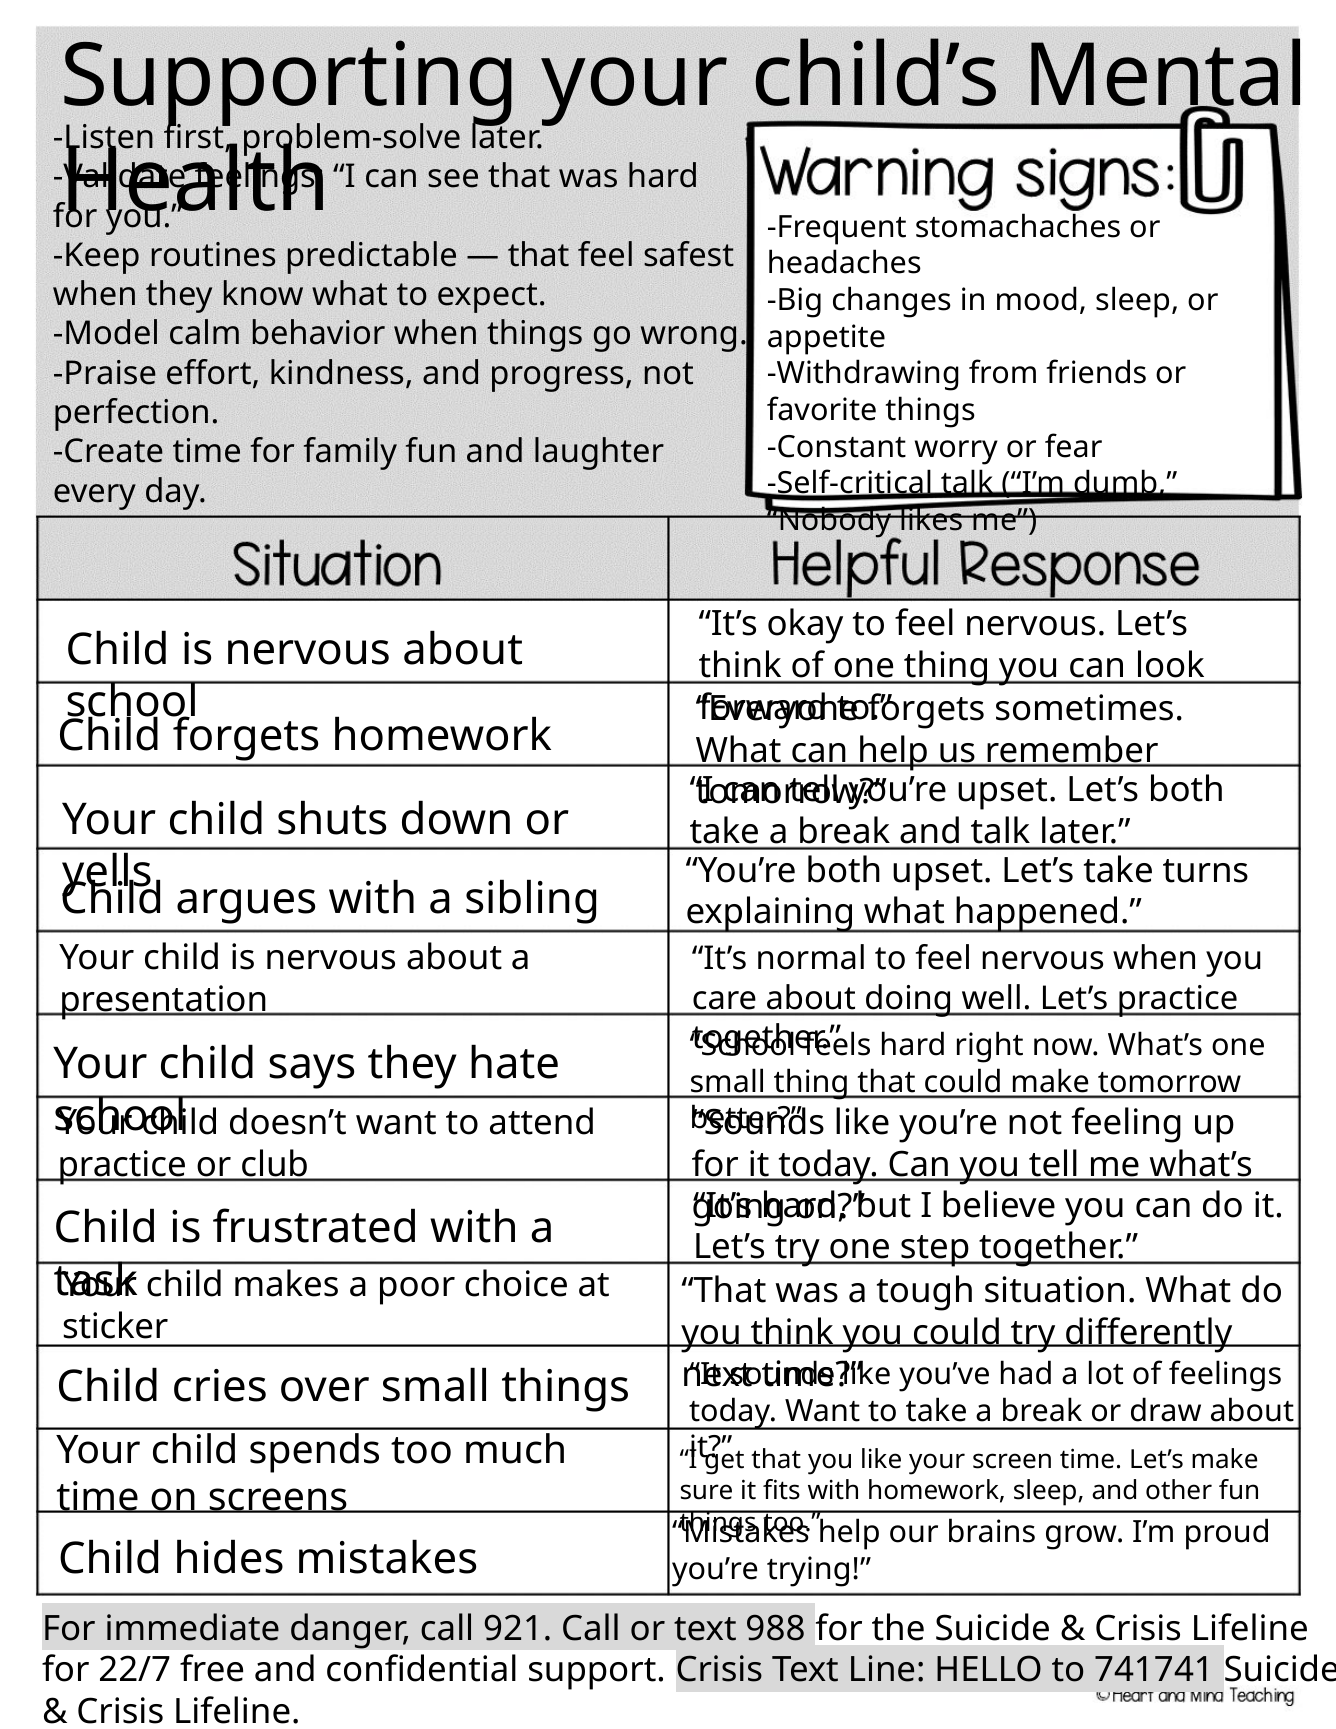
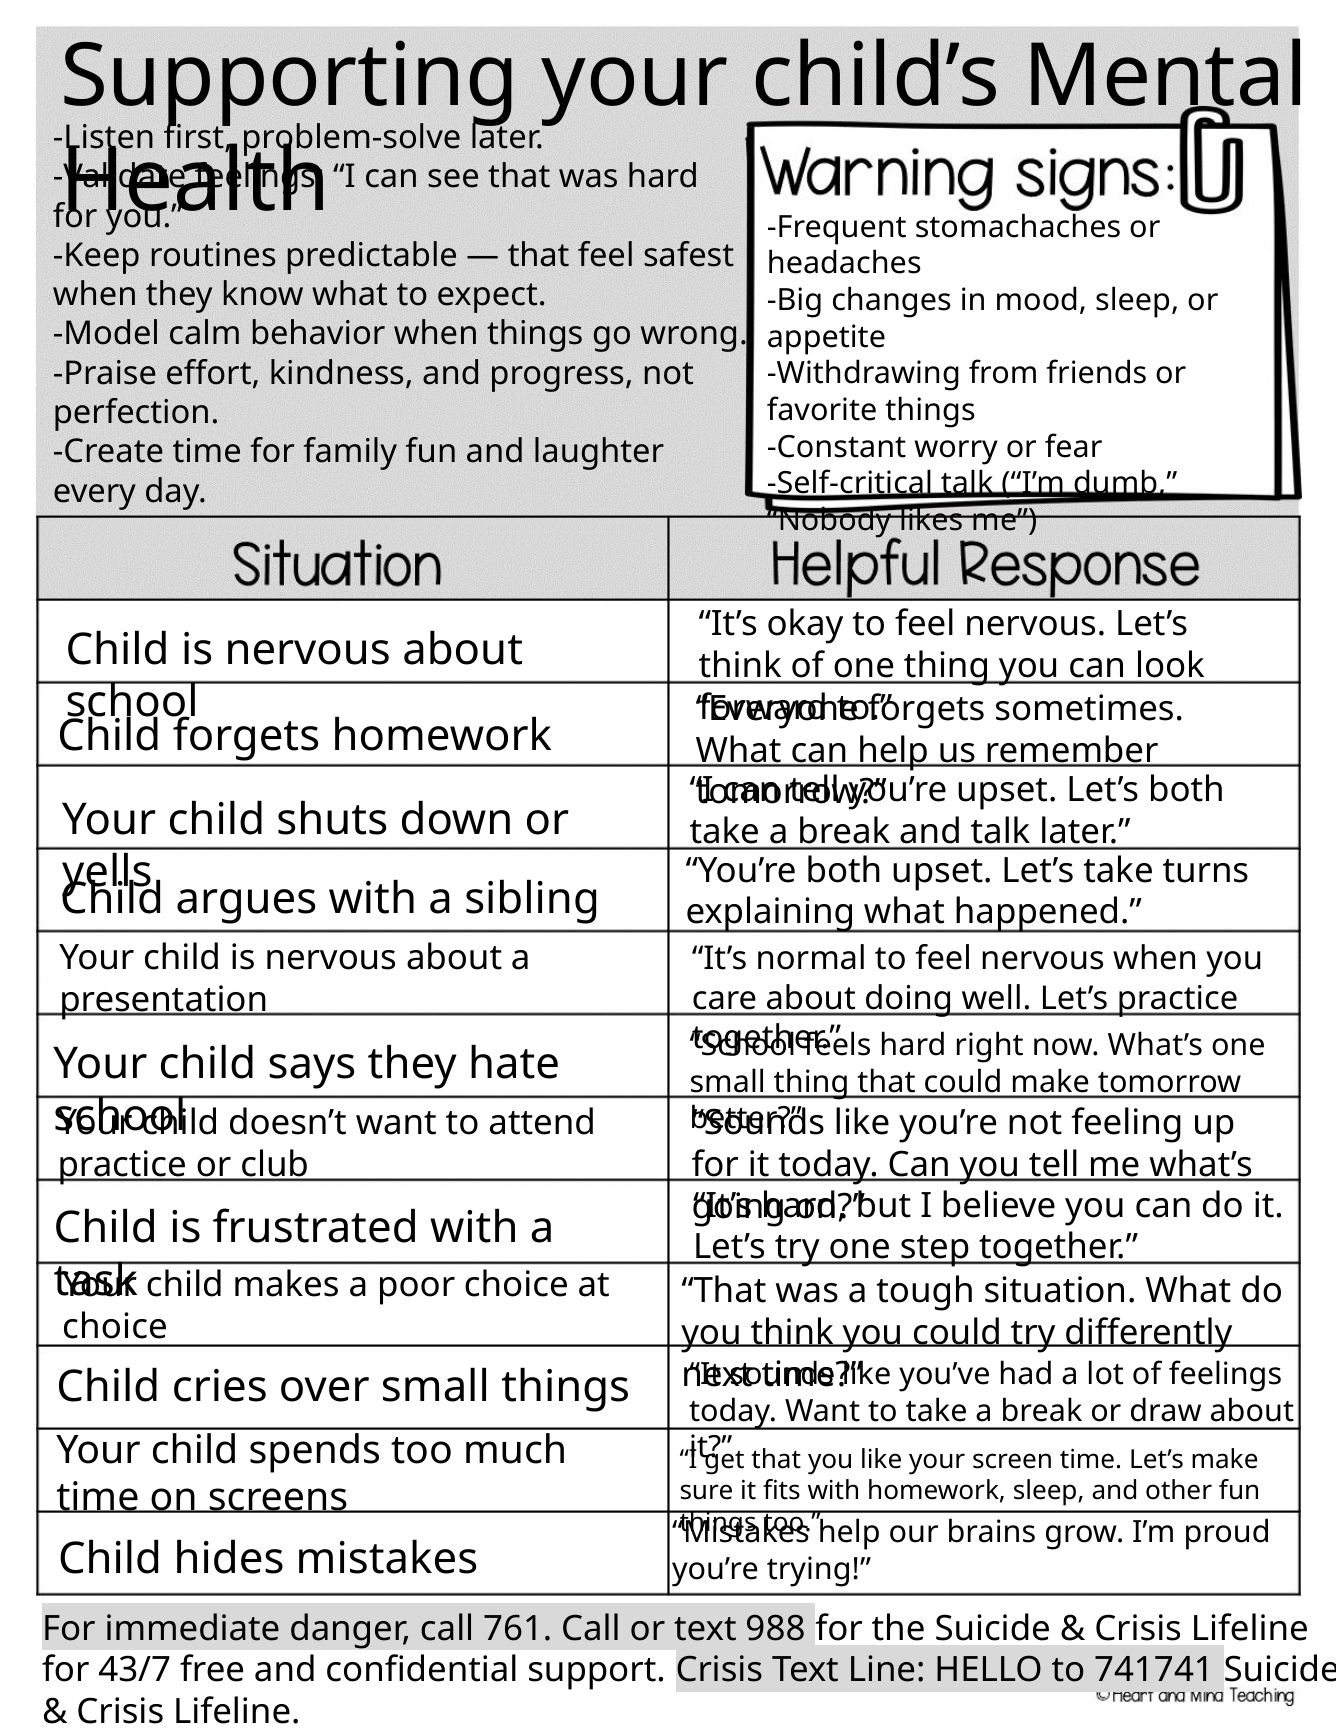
sticker: sticker -> choice (115, 1327)
921: 921 -> 761 (518, 1629)
22/7: 22/7 -> 43/7 (135, 1670)
